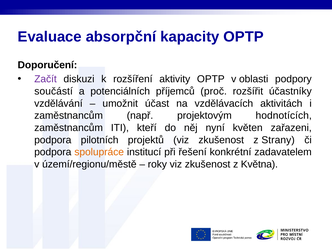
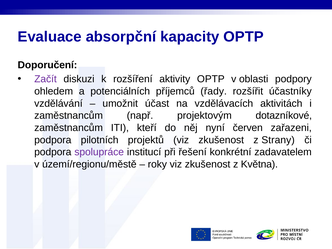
součástí: součástí -> ohledem (54, 91)
proč: proč -> řady (214, 91)
hodnotících: hodnotících -> dotazníkové (284, 116)
květen: květen -> červen (248, 128)
spolupráce colour: orange -> purple (99, 152)
